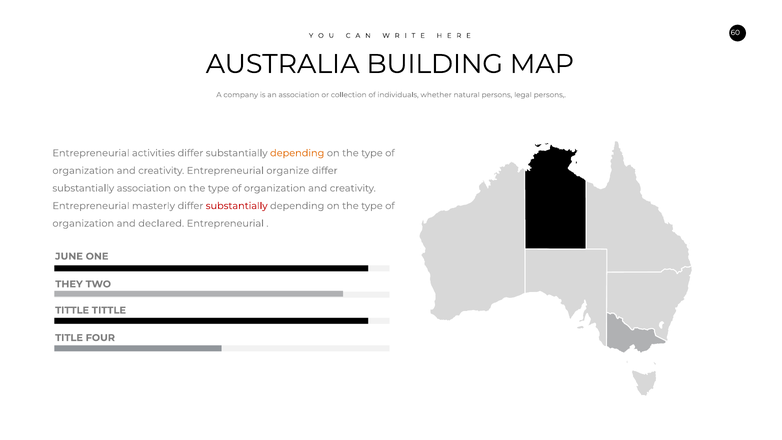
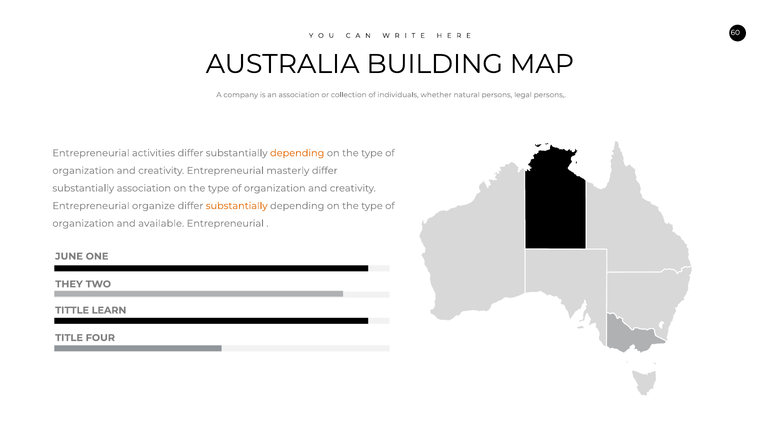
organize: organize -> masterly (288, 171)
masterly: masterly -> organize (154, 206)
substantially colour: red -> orange (237, 206)
declared: declared -> available (161, 223)
TITTLE TITTLE: TITTLE -> LEARN (109, 310)
